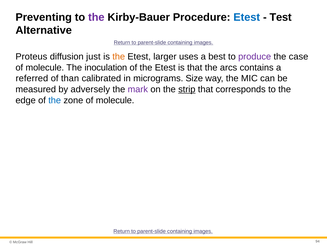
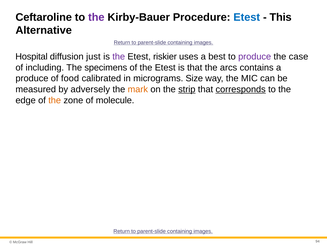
Preventing: Preventing -> Ceftaroline (44, 17)
Test: Test -> This (281, 17)
Proteus: Proteus -> Hospital (31, 57)
the colour: orange -> purple (119, 57)
larger: larger -> riskier (165, 57)
molecule: molecule -> including (45, 68)
inoculation: inoculation -> specimens (106, 68)
referred: referred -> produce (32, 79)
than: than -> food (70, 79)
mark colour: purple -> orange (138, 89)
corresponds underline: none -> present (241, 89)
the colour: blue -> orange (55, 100)
